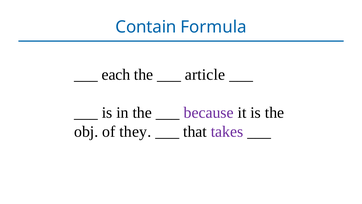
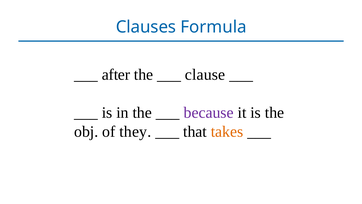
Contain: Contain -> Clauses (146, 27)
each: each -> after (116, 74)
article: article -> clause (205, 74)
takes colour: purple -> orange (227, 131)
